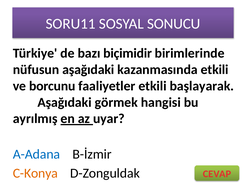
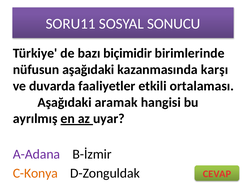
kazanmasında etkili: etkili -> karşı (215, 70)
borcunu: borcunu -> duvarda (52, 86)
başlayarak: başlayarak -> ortalaması (202, 86)
görmek: görmek -> aramak (116, 103)
A-Adana colour: blue -> purple (36, 155)
